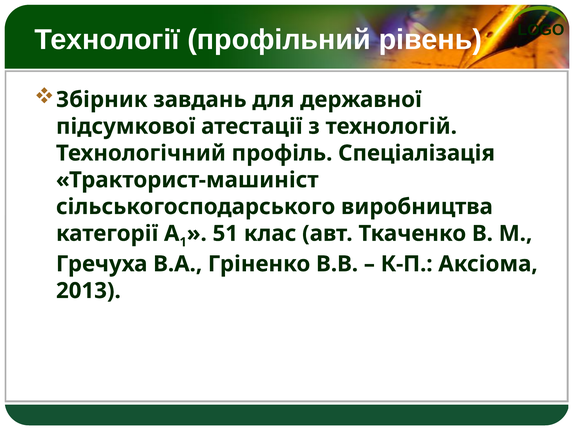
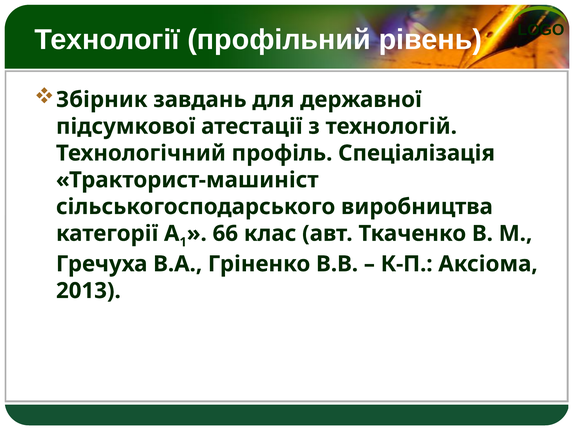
51: 51 -> 66 (225, 234)
